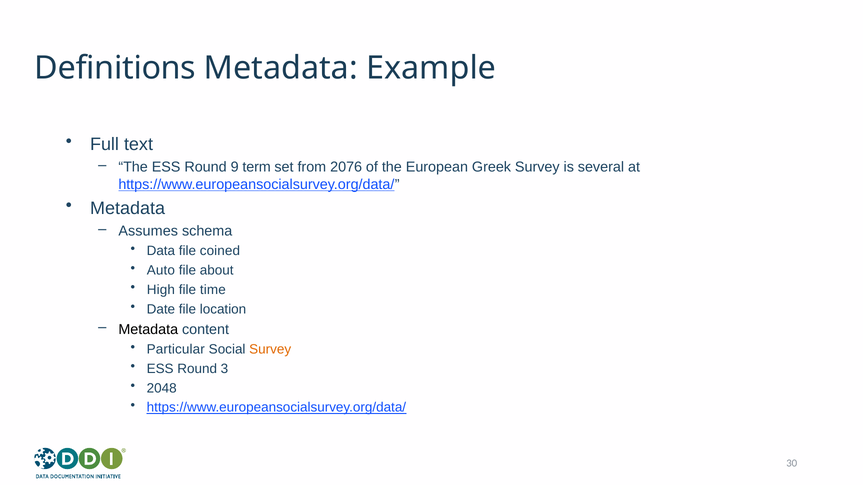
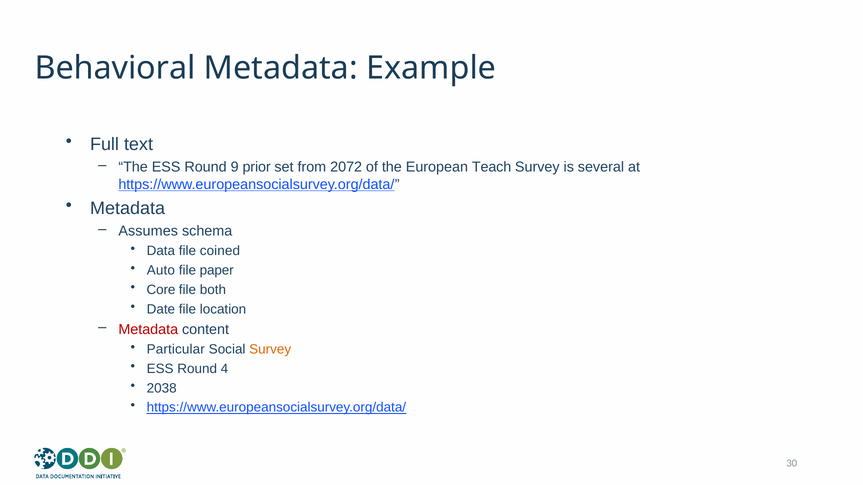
Definitions: Definitions -> Behavioral (115, 68)
term: term -> prior (257, 167)
2076: 2076 -> 2072 (346, 167)
Greek: Greek -> Teach (492, 167)
about: about -> paper (217, 271)
High: High -> Core (161, 290)
time: time -> both (213, 290)
Metadata colour: black -> red (148, 330)
3: 3 -> 4 (224, 369)
2048: 2048 -> 2038 (162, 388)
